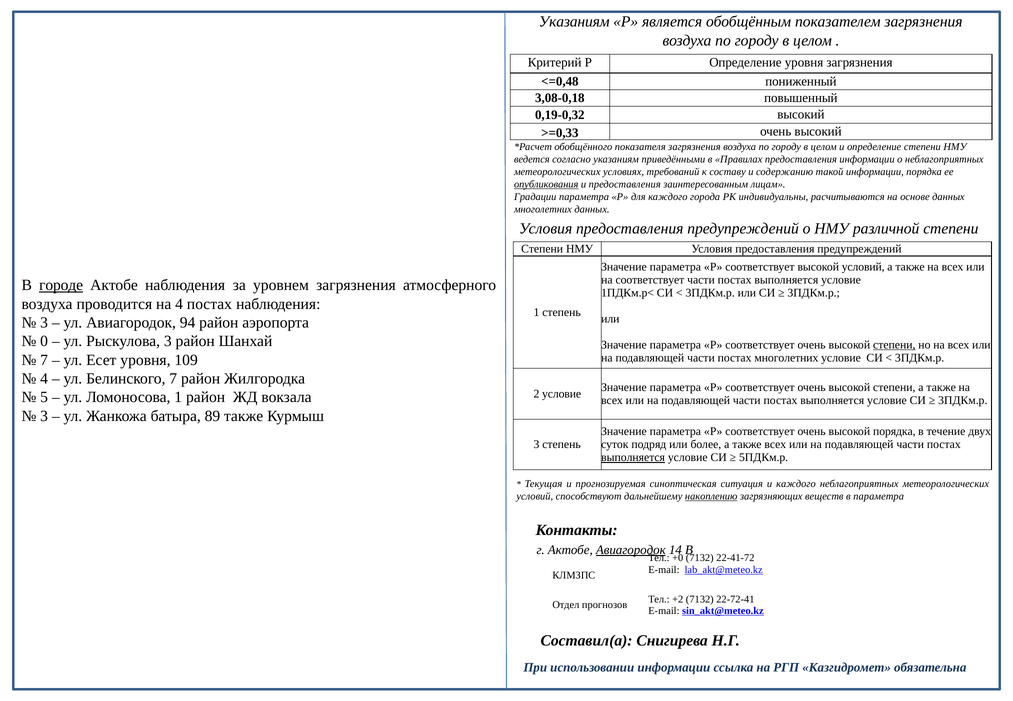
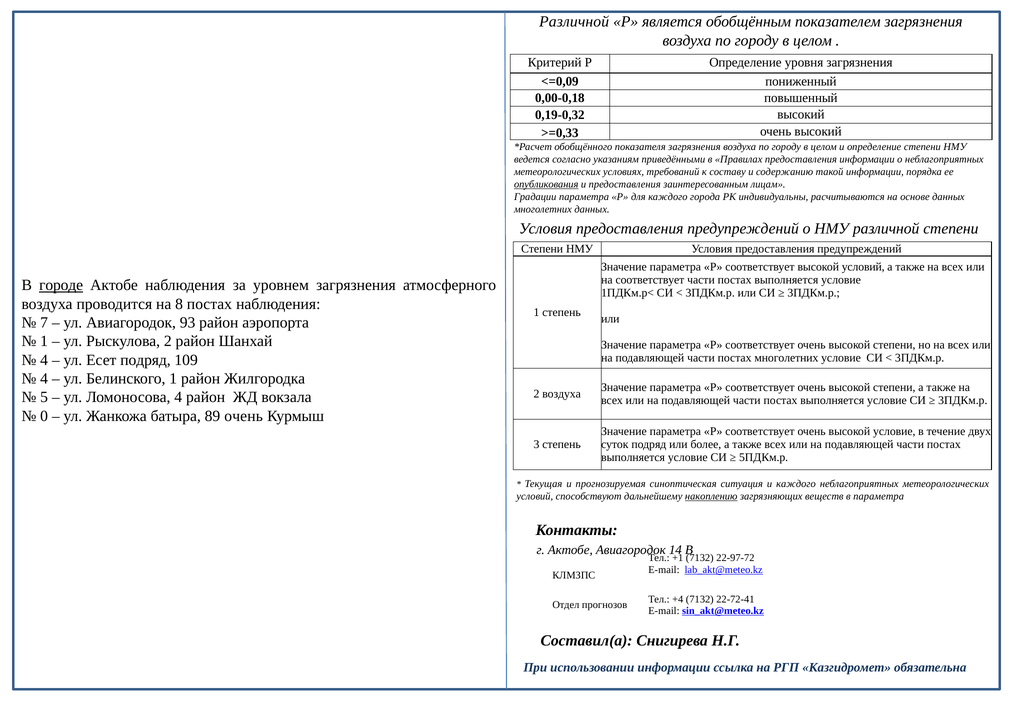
Указаниям: Указаниям -> Различной (574, 22)
<=0,48: <=0,48 -> <=0,09 (560, 81)
3,08-0,18: 3,08-0,18 -> 0,00-0,18 (560, 98)
на 4: 4 -> 8 (179, 304)
3: 3 -> 7 (44, 323)
94: 94 -> 93 (188, 323)
0: 0 -> 1 (44, 341)
Рыскулова 3: 3 -> 2 (168, 341)
степени underline: present -> none (894, 345)
7: 7 -> 4 (44, 360)
Есет уровня: уровня -> подряд (145, 360)
Белинского 7: 7 -> 1 (173, 379)
2 условие: условие -> воздуха (562, 394)
Ломоносова 1: 1 -> 4 (178, 398)
3: 3 -> 0 (44, 416)
89 также: также -> очень (244, 416)
высокой порядка: порядка -> условие (894, 432)
выполняется underline: present -> none (633, 458)
Авиагородок underline: present -> none (631, 550)
+0: +0 -> +1 (678, 558)
22-41-72: 22-41-72 -> 22-97-72 (735, 558)
+2: +2 -> +4 (678, 600)
